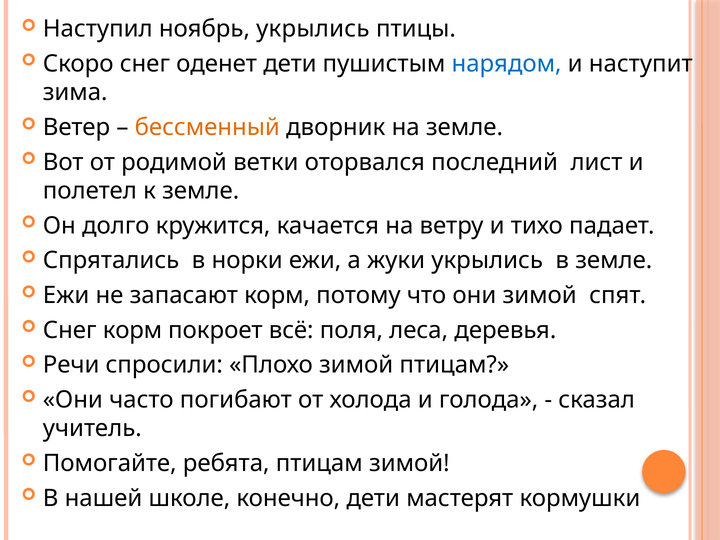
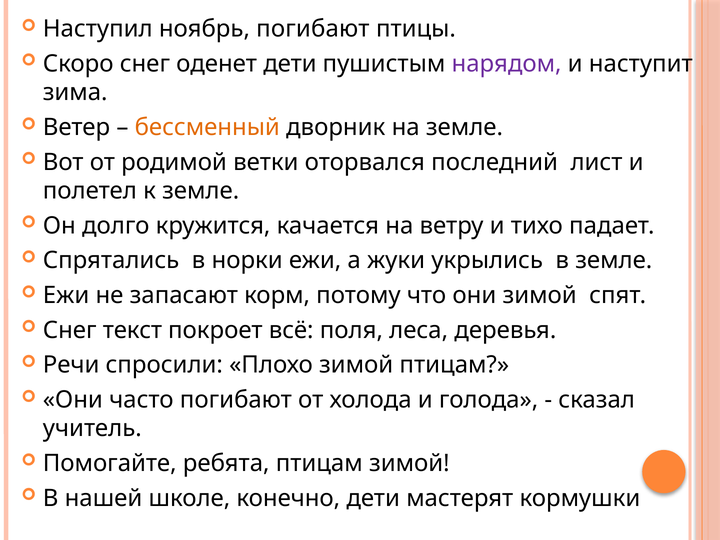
ноябрь укрылись: укрылись -> погибают (313, 29)
нарядом colour: blue -> purple (507, 64)
Снег корм: корм -> текст (132, 330)
